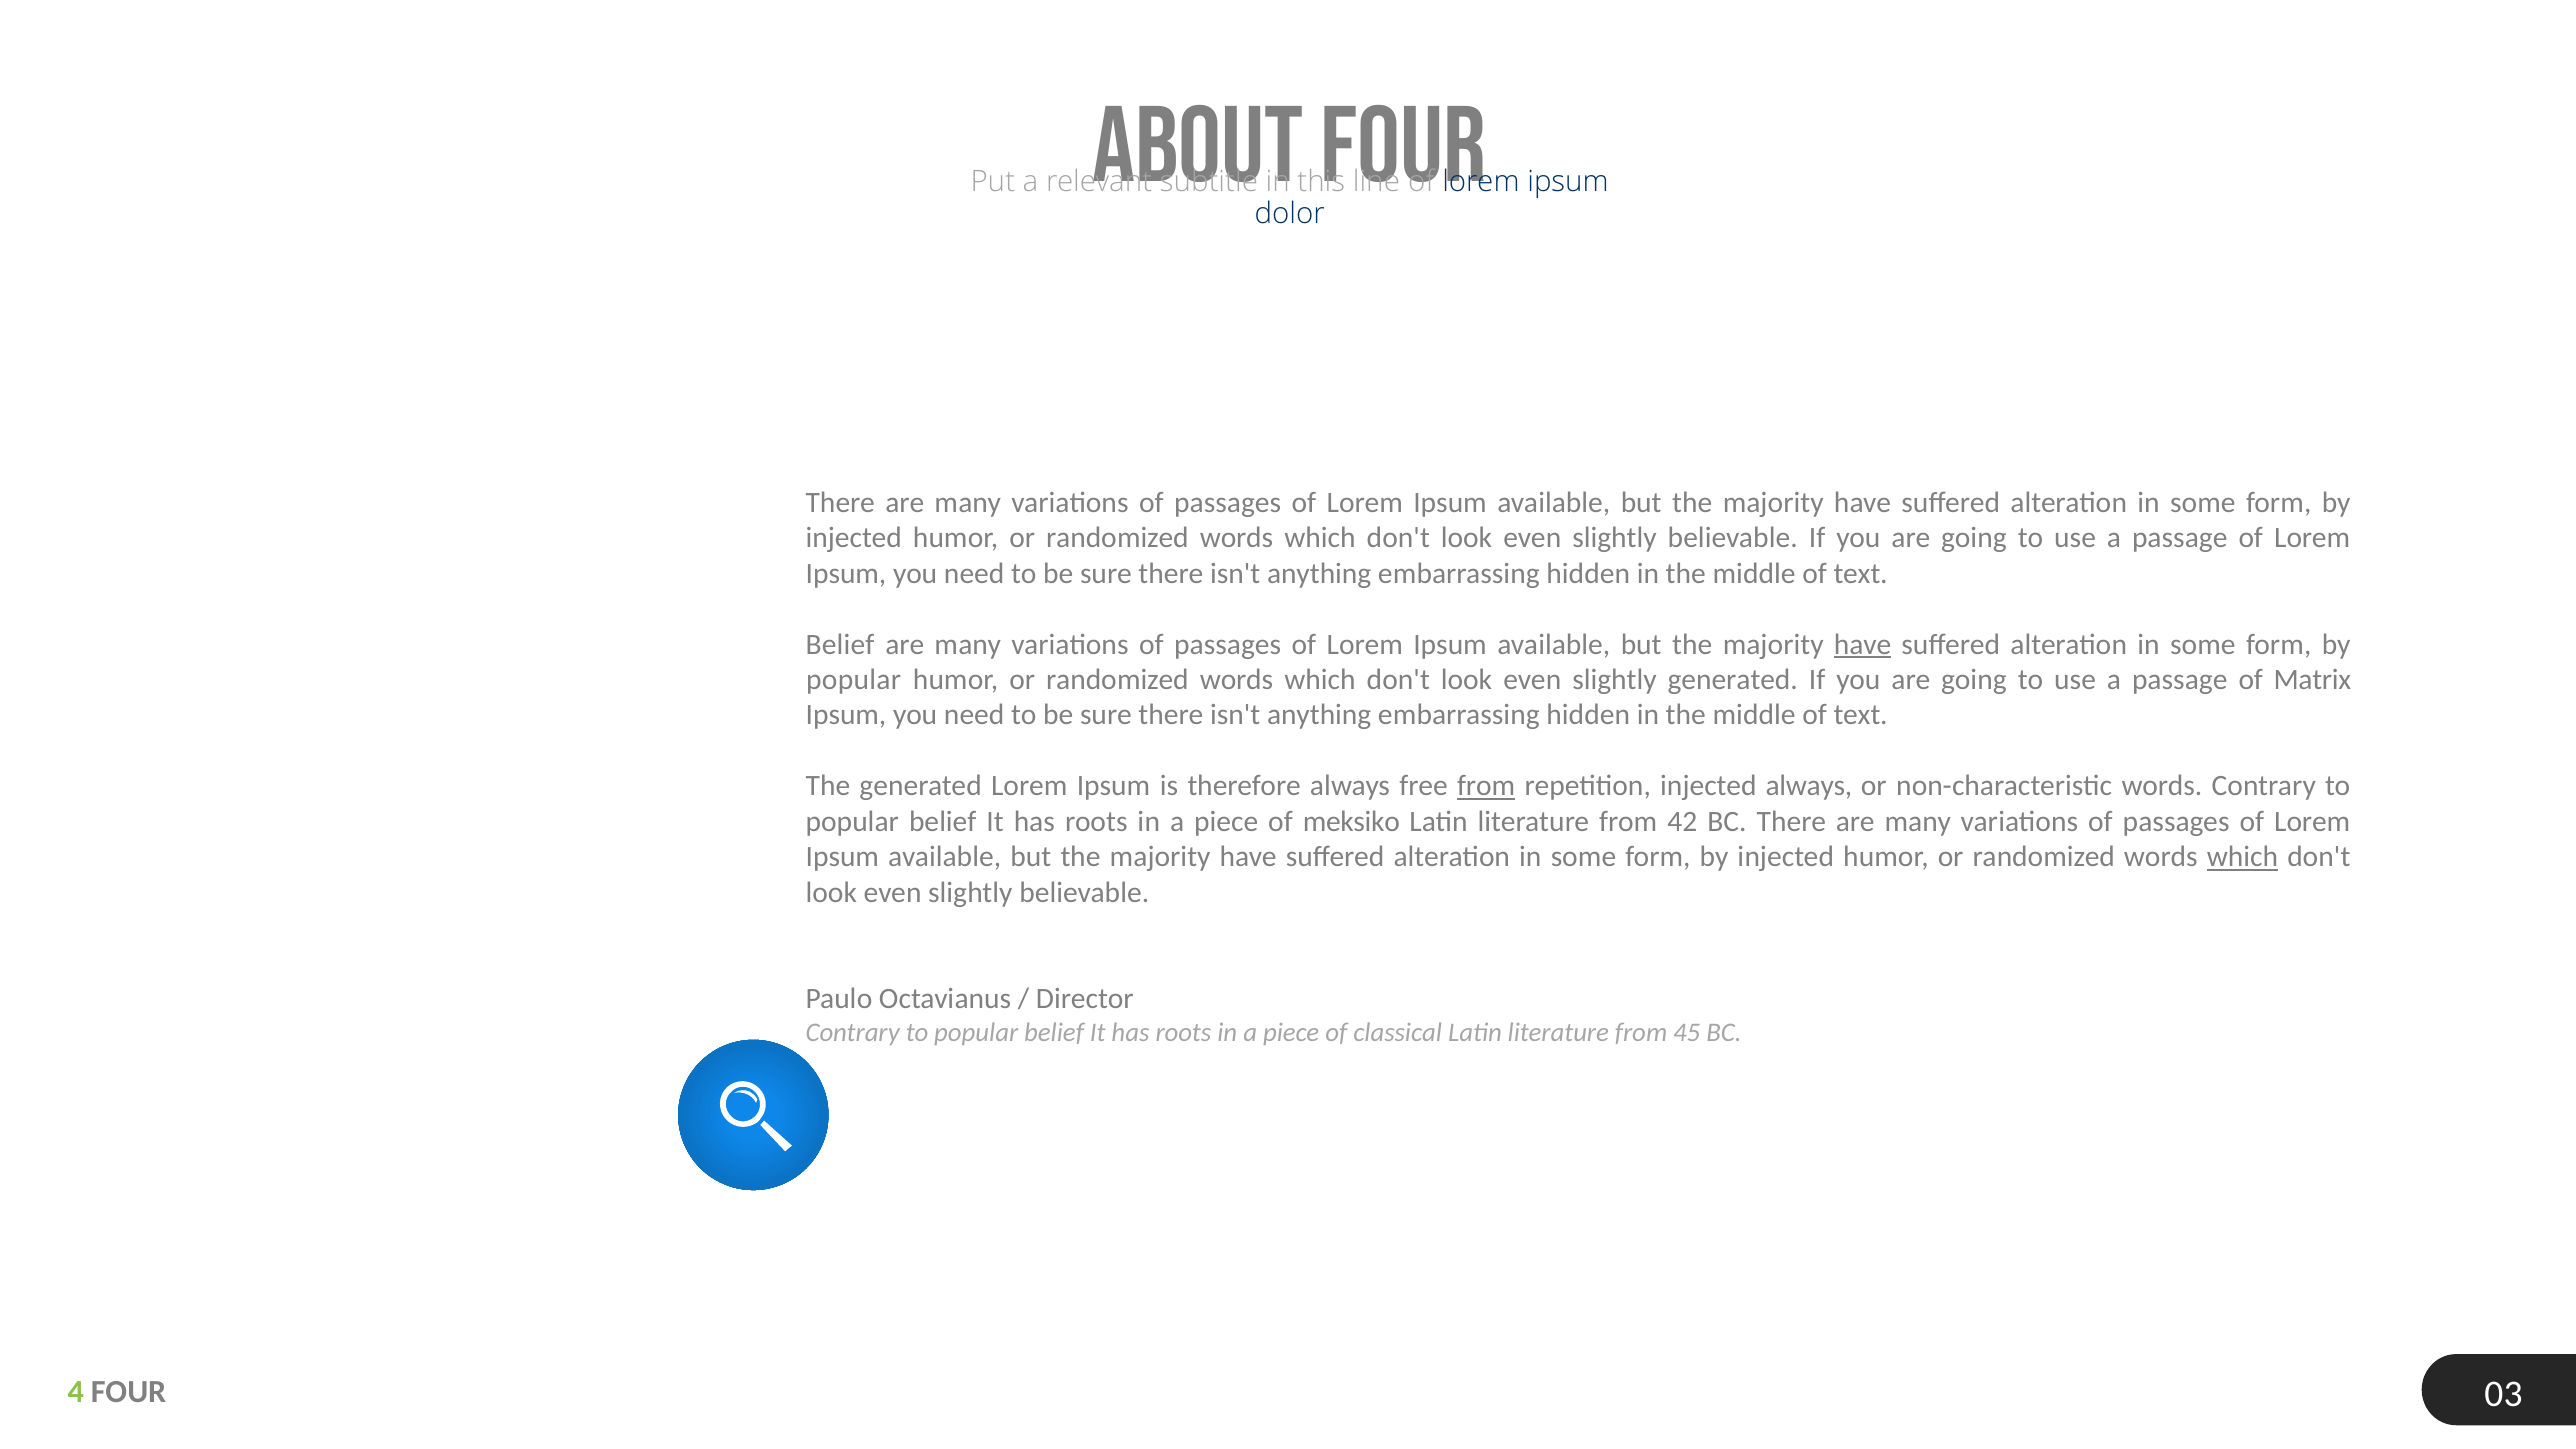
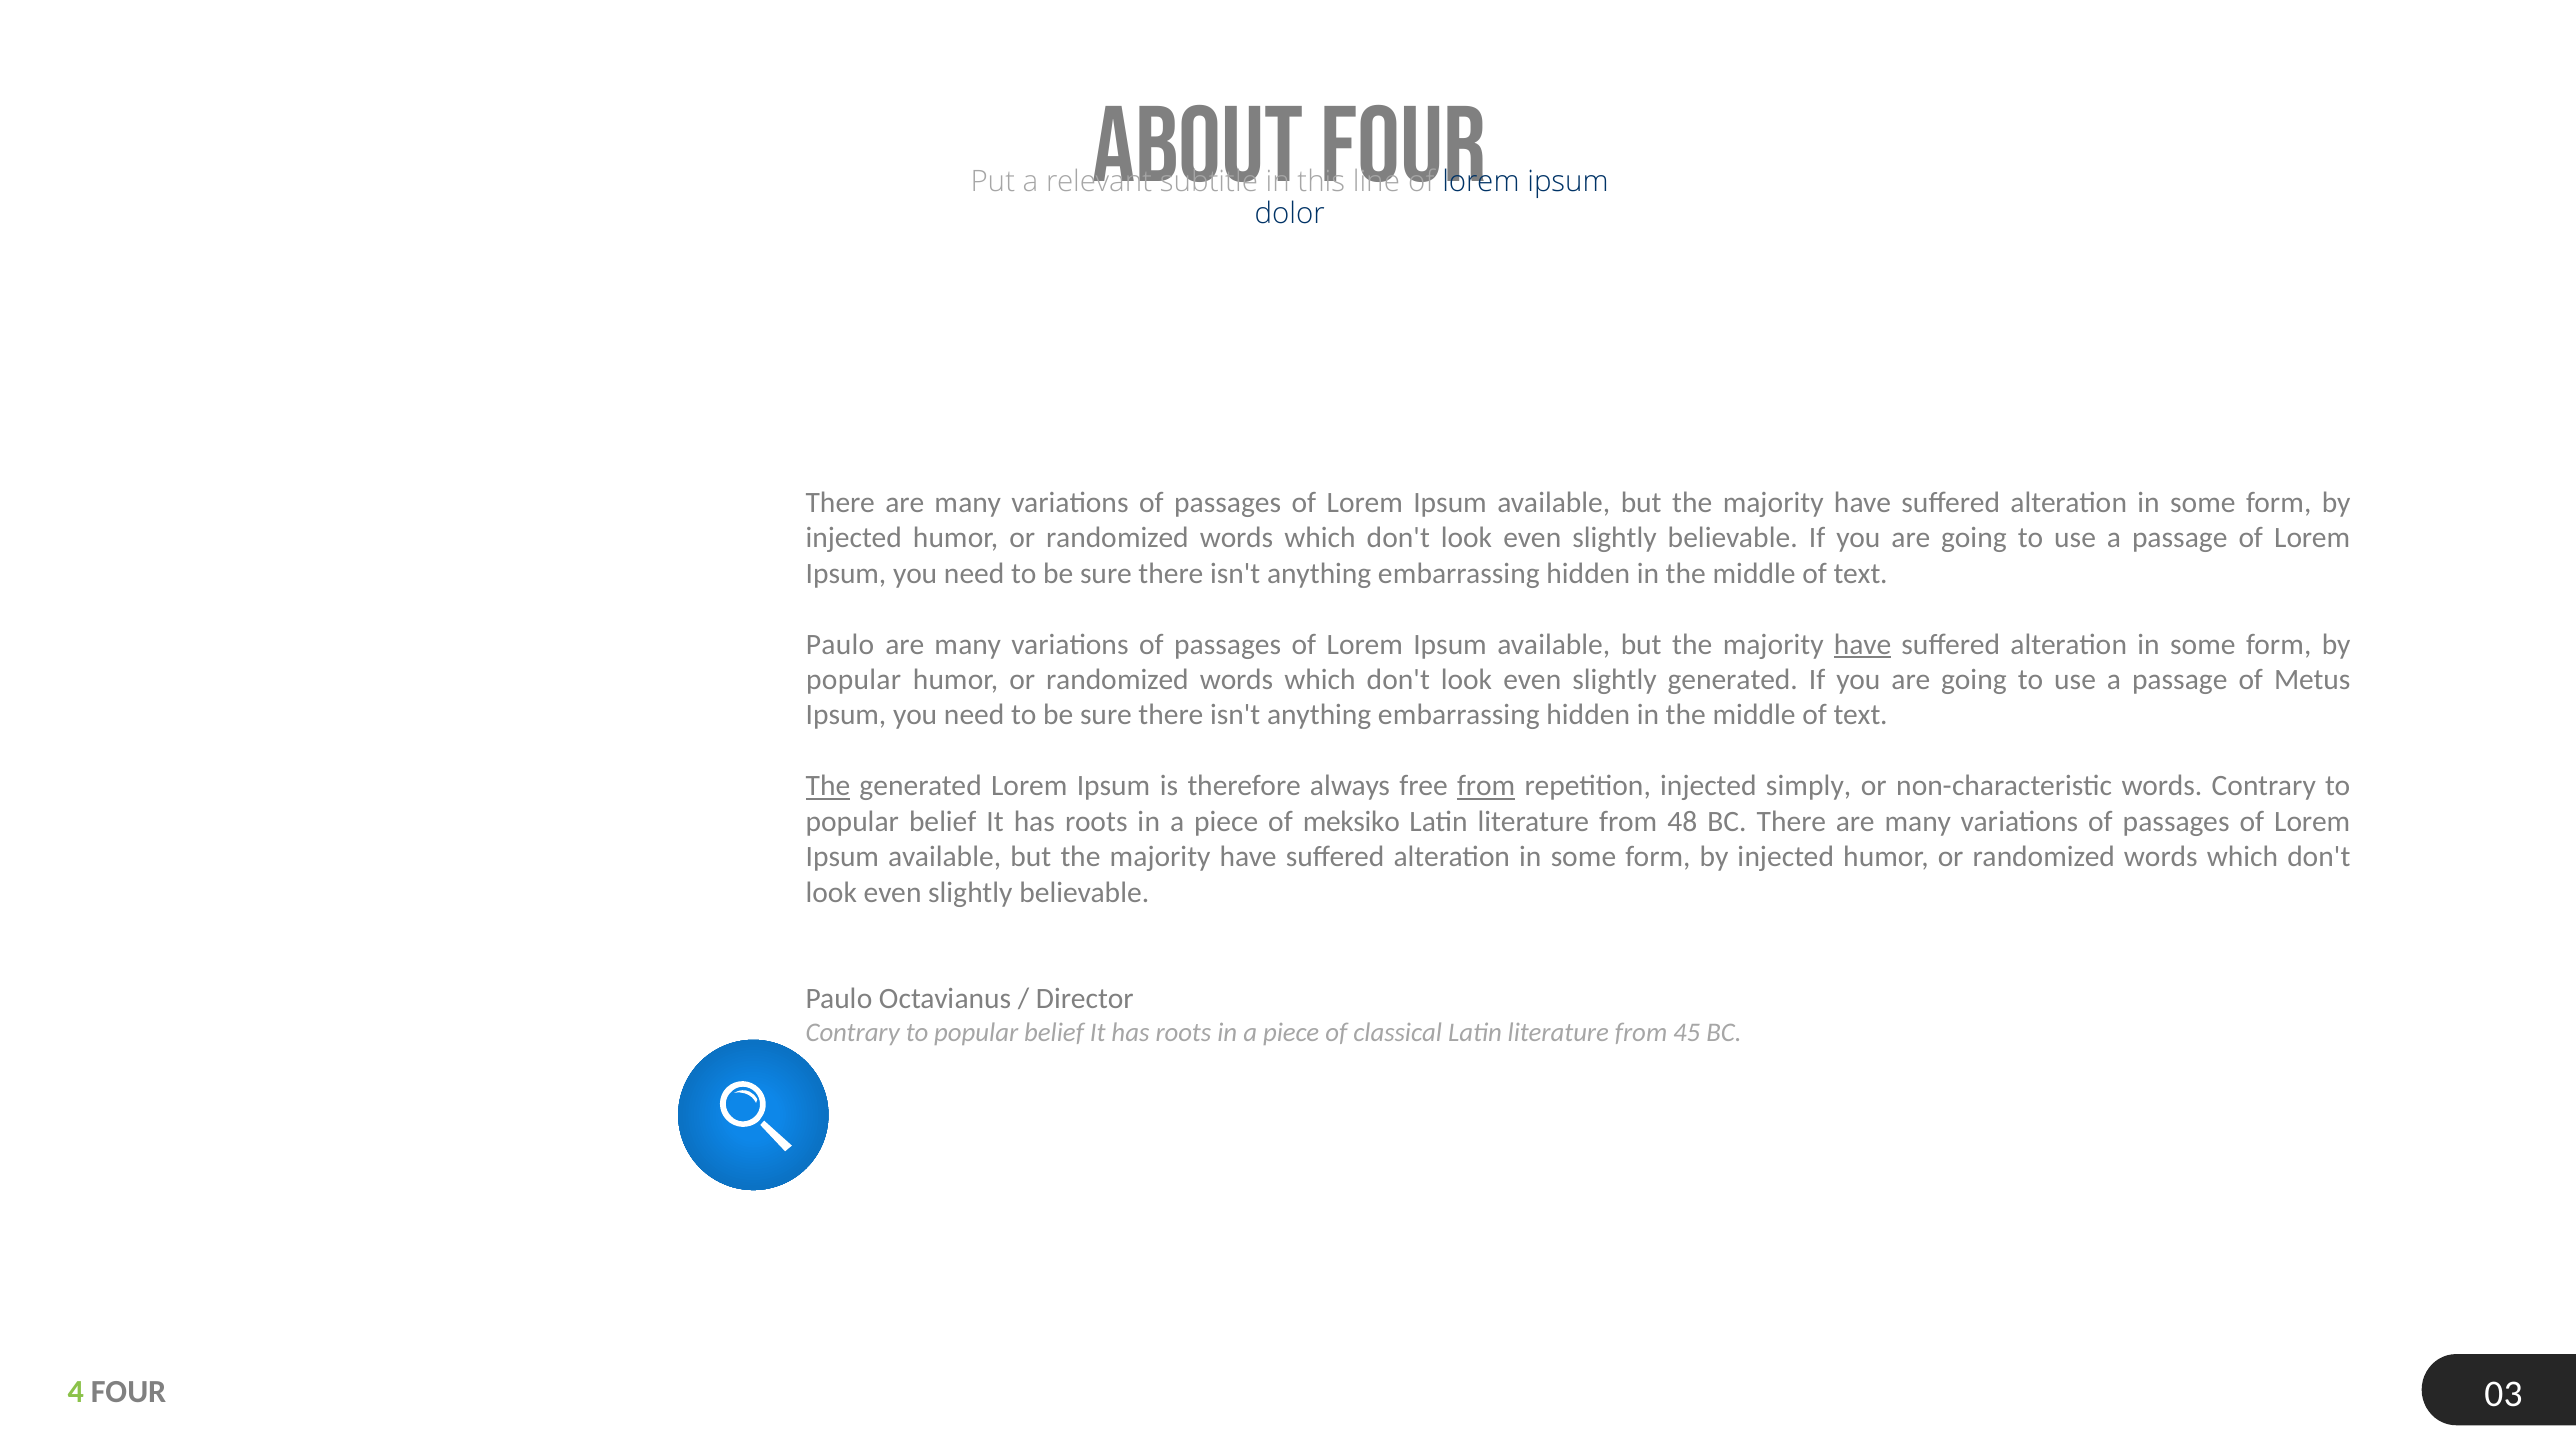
Belief: Belief -> Paulo (840, 644)
Matrix: Matrix -> Metus (2312, 680)
The underline: none -> present (828, 786)
injected always: always -> simply (1809, 786)
42: 42 -> 48 (1682, 822)
which underline: present -> none (2243, 857)
